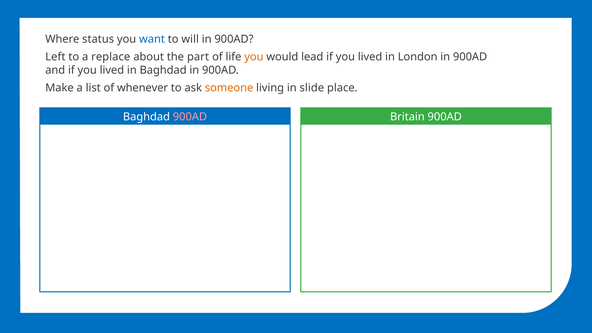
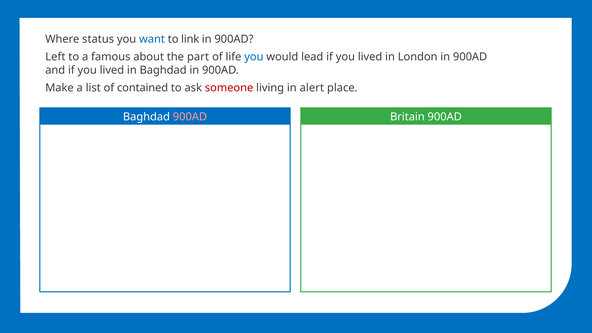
will: will -> link (190, 39)
replace: replace -> famous (111, 57)
you colour: orange -> blue (254, 57)
whenever: whenever -> contained (143, 88)
someone colour: orange -> red (229, 88)
slide: slide -> alert (312, 88)
